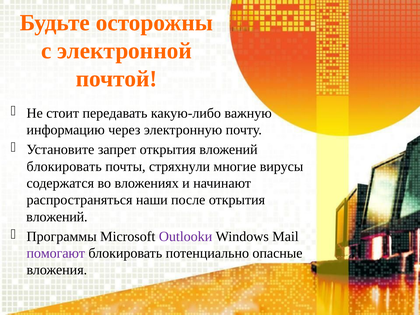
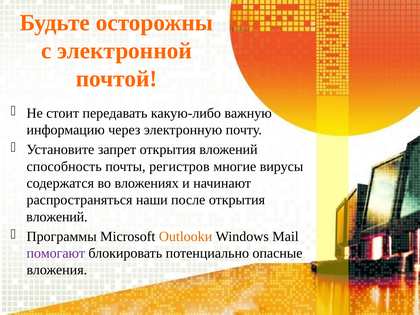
блокировать: блокировать -> способность (64, 166)
стряхнули: стряхнули -> регистров (179, 166)
Outlookи colour: purple -> orange (186, 236)
